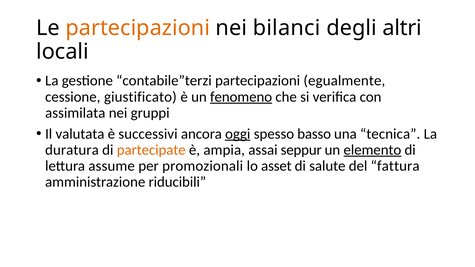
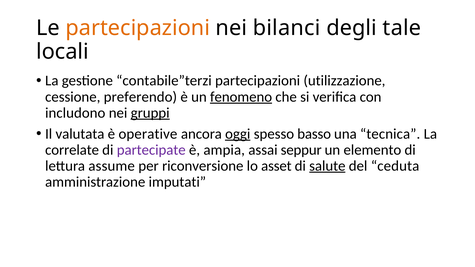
altri: altri -> tale (402, 28)
egualmente: egualmente -> utilizzazione (344, 81)
giustificato: giustificato -> preferendo (140, 97)
assimilata: assimilata -> includono (75, 113)
gruppi underline: none -> present (150, 113)
successivi: successivi -> operative (148, 134)
duratura: duratura -> correlate (72, 150)
partecipate colour: orange -> purple (151, 150)
elemento underline: present -> none (372, 150)
promozionali: promozionali -> riconversione (203, 166)
salute underline: none -> present (327, 166)
fattura: fattura -> ceduta (395, 166)
riducibili: riducibili -> imputati (177, 182)
